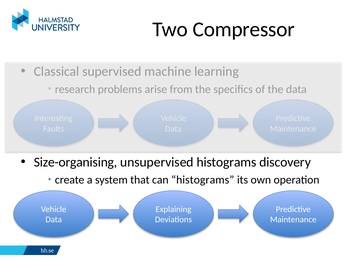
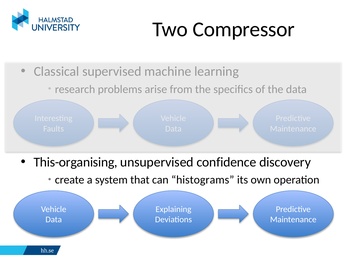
Size-organising: Size-organising -> This-organising (76, 162)
unsupervised histograms: histograms -> confidence (226, 162)
